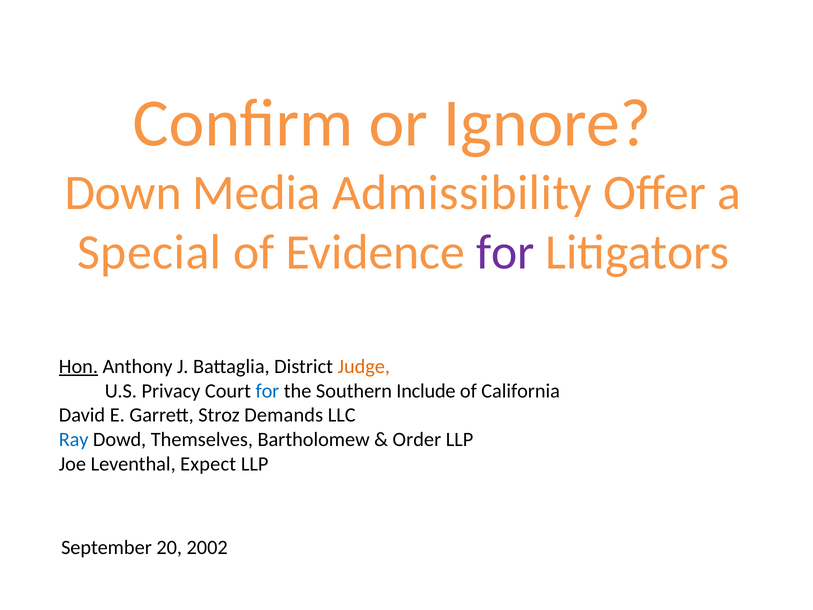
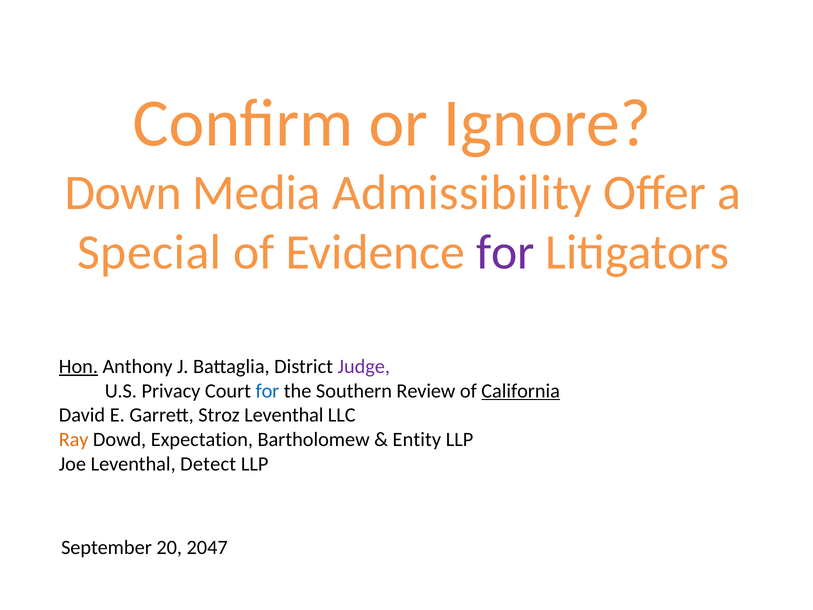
Judge colour: orange -> purple (364, 366)
Include: Include -> Review (426, 391)
California underline: none -> present (521, 391)
Stroz Demands: Demands -> Leventhal (284, 415)
Ray colour: blue -> orange (74, 439)
Themselves: Themselves -> Expectation (202, 439)
Order: Order -> Entity (417, 439)
Expect: Expect -> Detect (208, 464)
2002: 2002 -> 2047 (207, 547)
